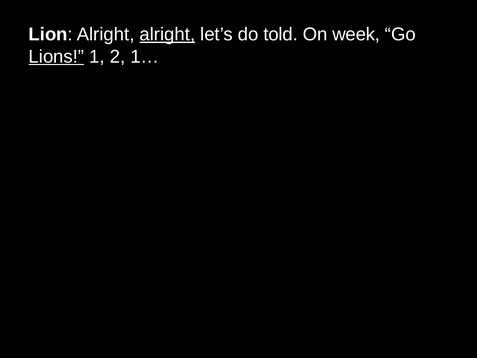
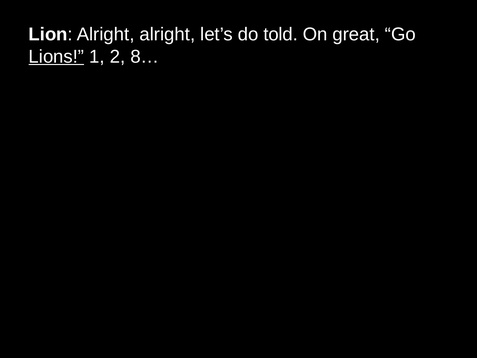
alright underline: present -> none (167, 34)
week: week -> great (356, 34)
1…: 1… -> 8… (145, 57)
